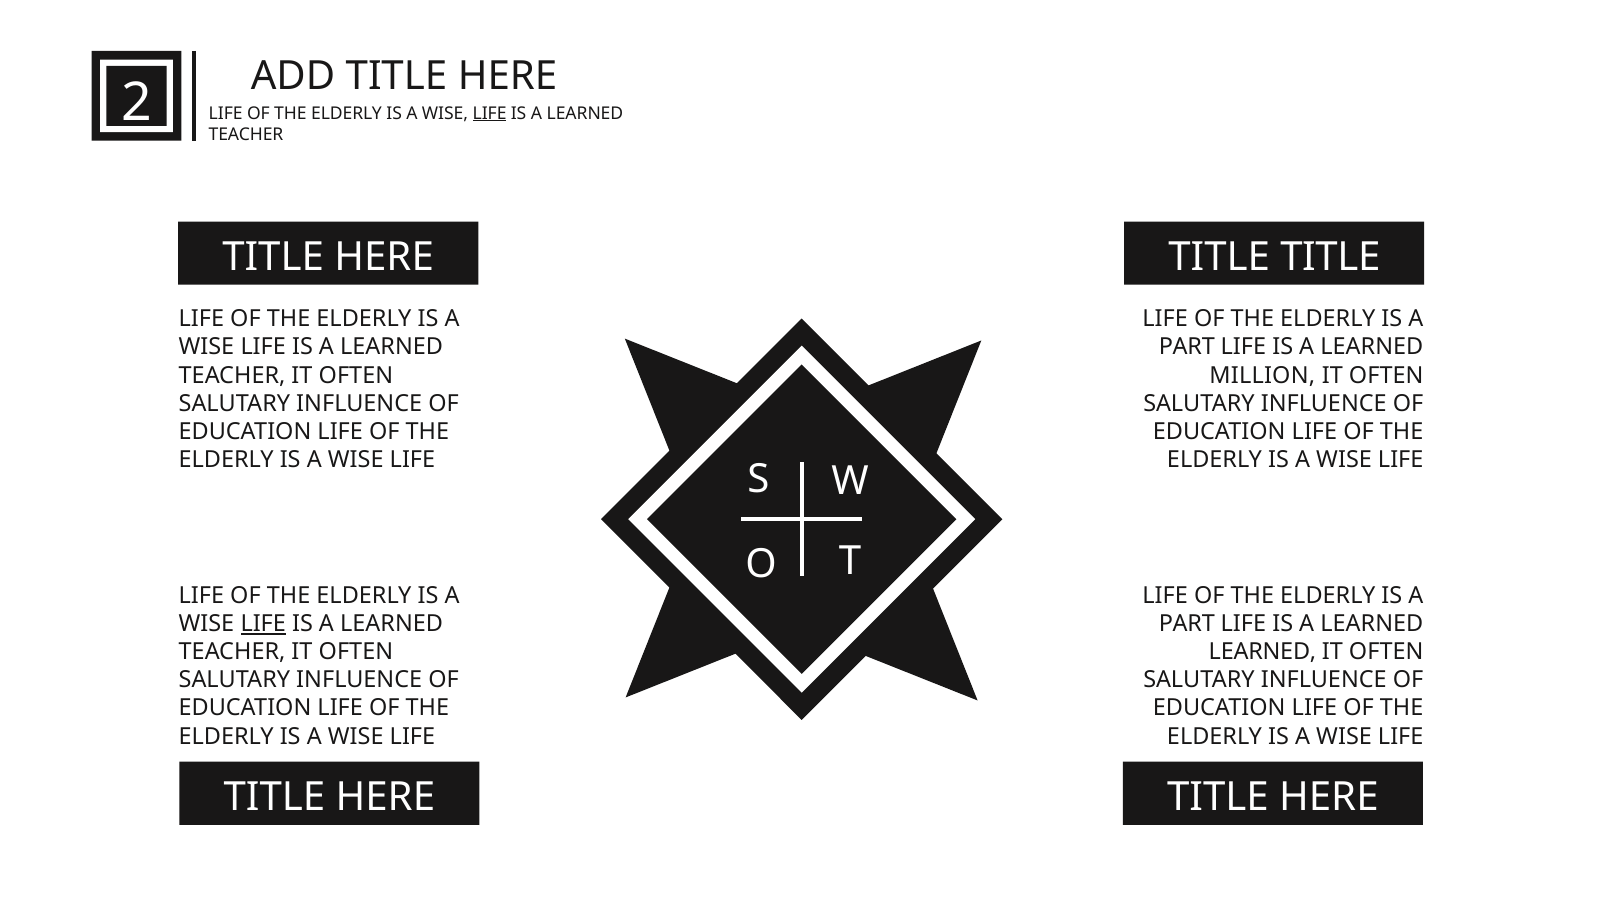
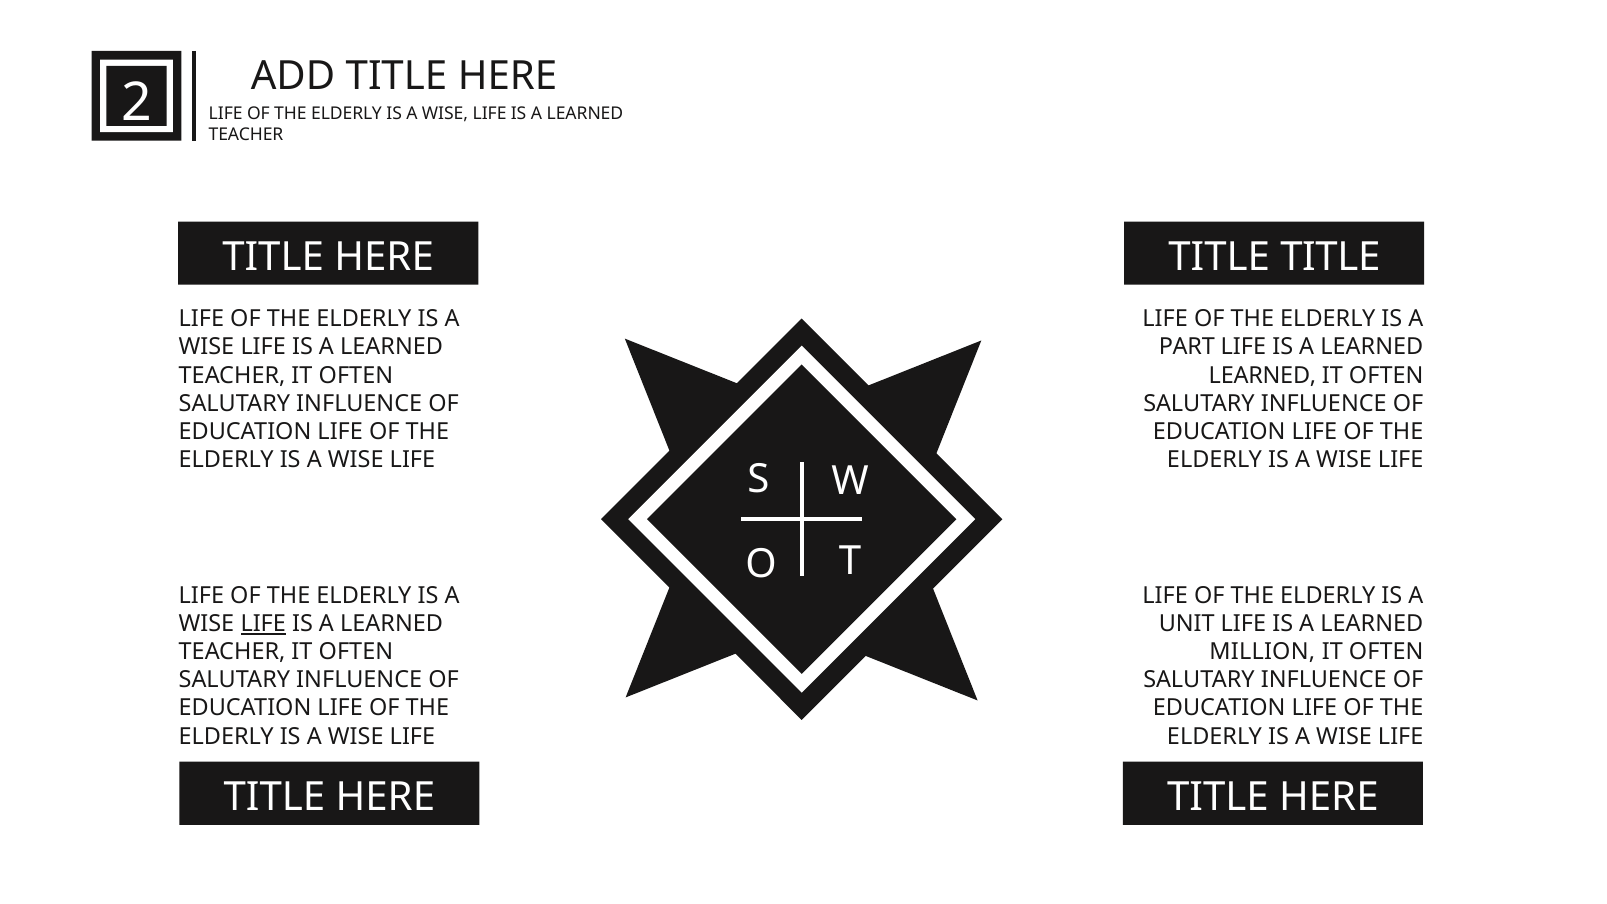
LIFE underline: present -> none (490, 113)
MILLION: MILLION -> LEARNED (1262, 375)
PART: PART -> UNIT (1187, 624)
LEARNED: LEARNED -> MILLION (1262, 652)
